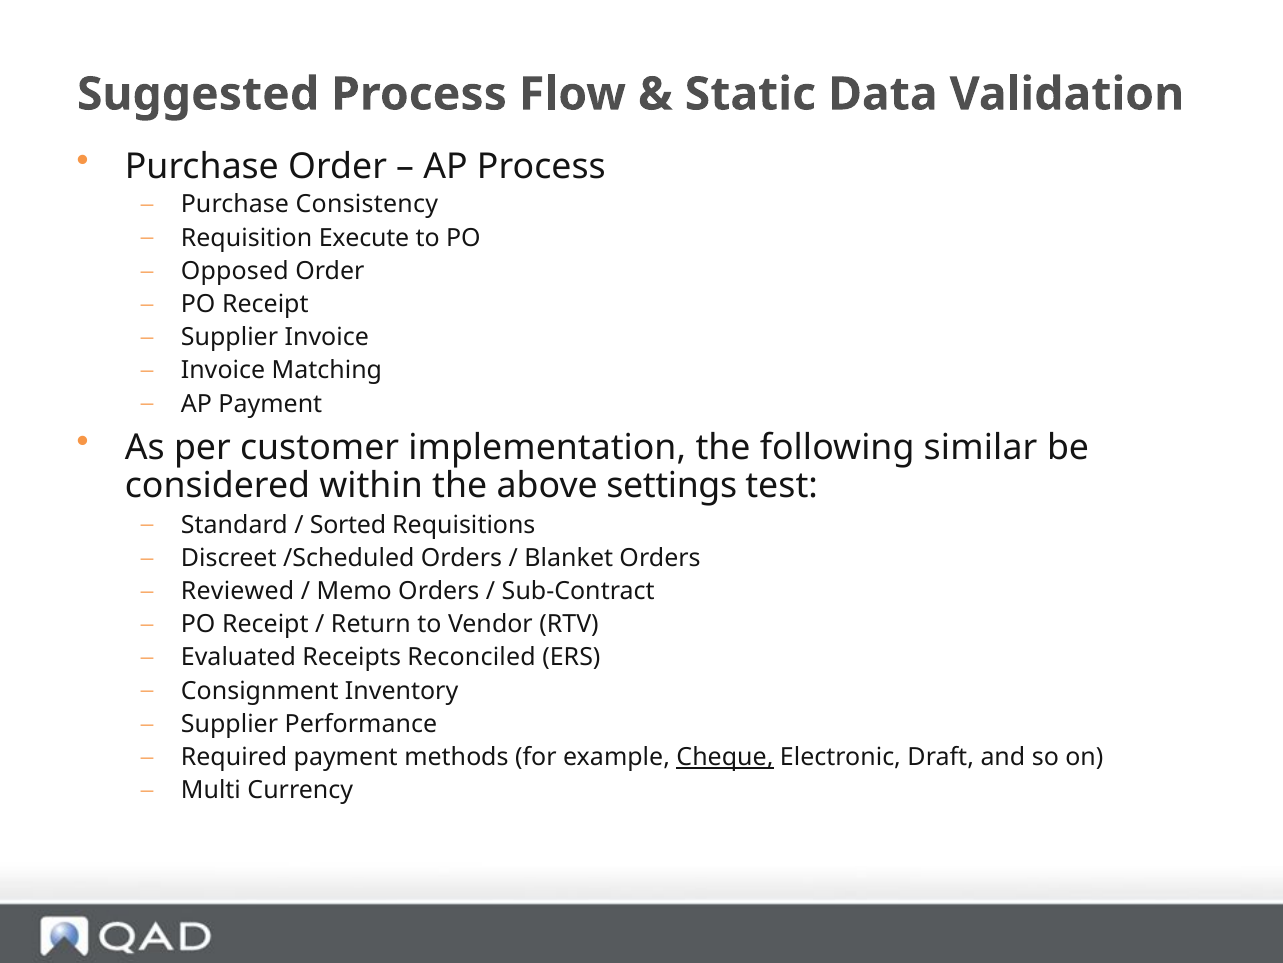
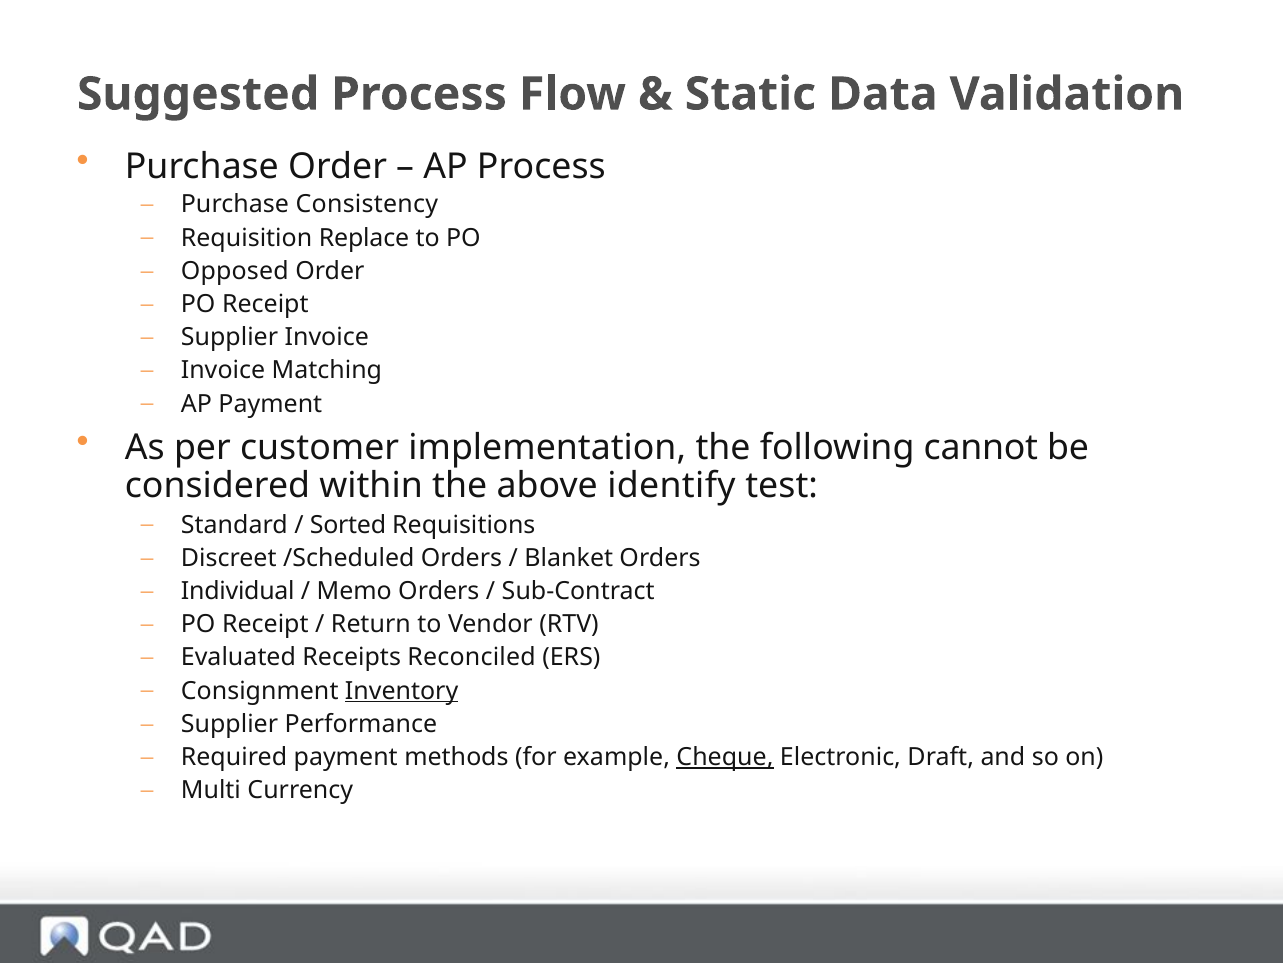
Execute: Execute -> Replace (364, 238)
similar: similar -> cannot (981, 447)
settings: settings -> identify (671, 485)
Reviewed: Reviewed -> Individual (238, 591)
Inventory underline: none -> present (402, 690)
